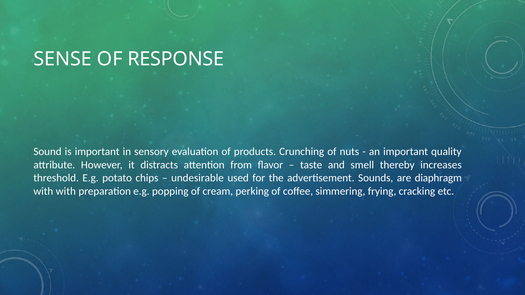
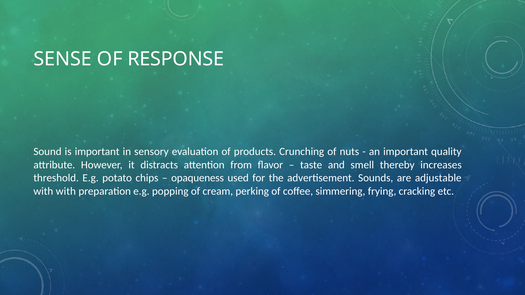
undesirable: undesirable -> opaqueness (198, 178)
diaphragm: diaphragm -> adjustable (438, 178)
